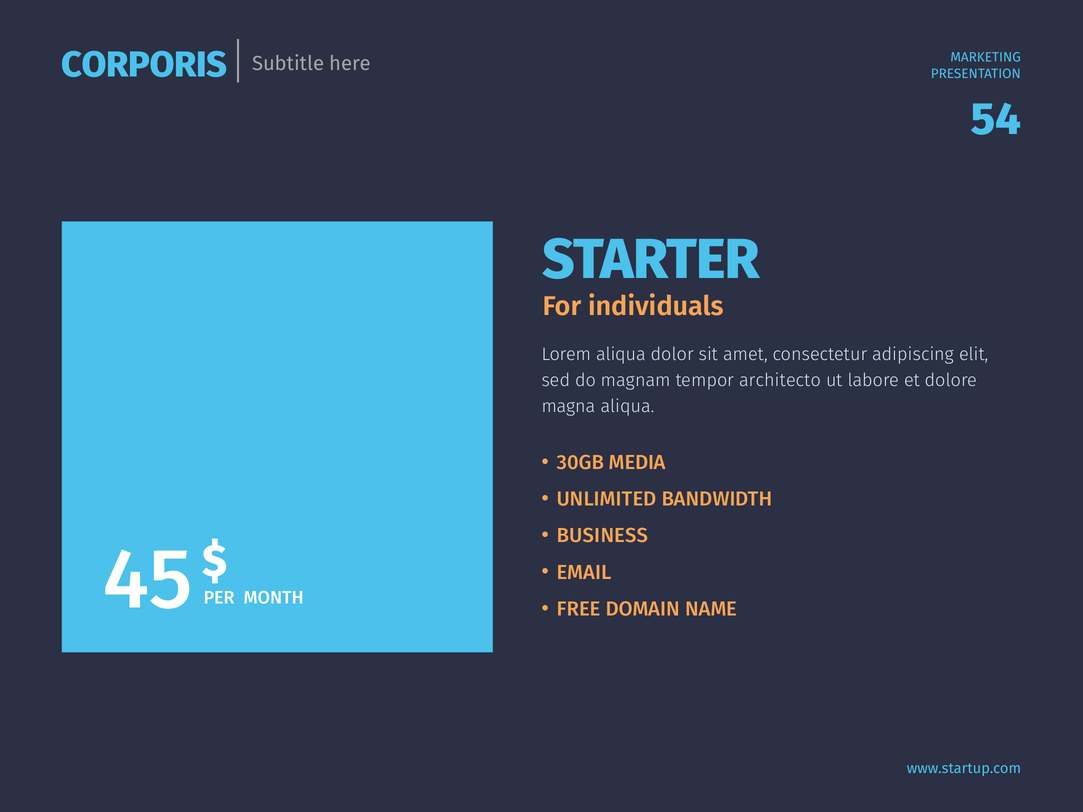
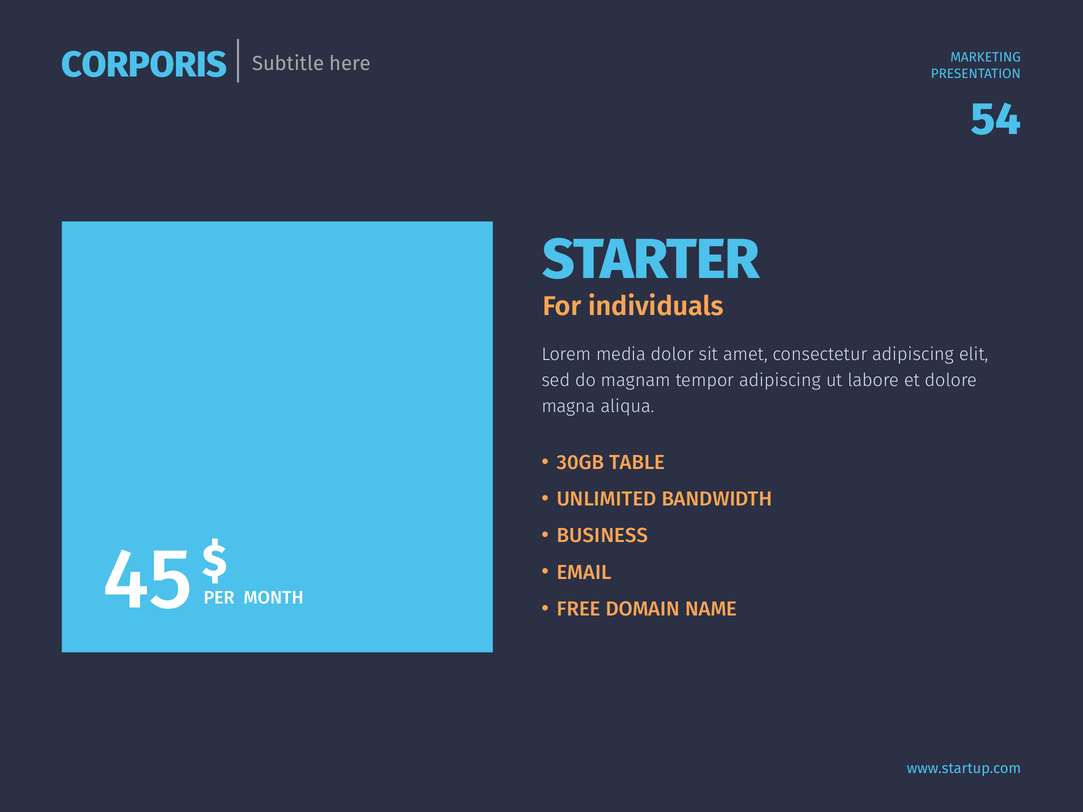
Lorem aliqua: aliqua -> media (621, 354)
tempor architecto: architecto -> adipiscing (780, 380)
MEDIA: MEDIA -> TABLE (637, 463)
